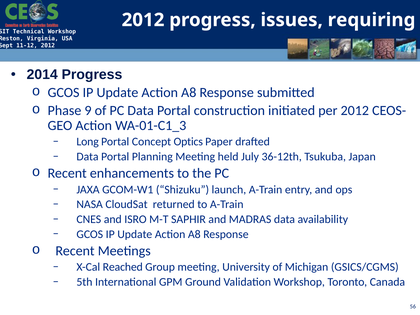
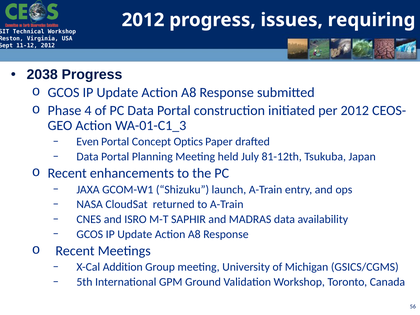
2014: 2014 -> 2038 (42, 75)
9: 9 -> 4 (88, 110)
Long: Long -> Even (88, 142)
36-12th: 36-12th -> 81-12th (282, 157)
Reached: Reached -> Addition (123, 267)
